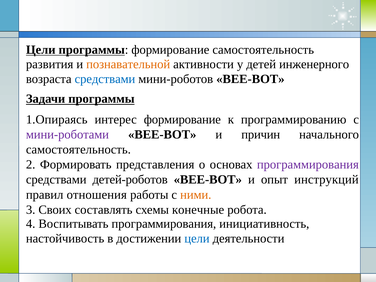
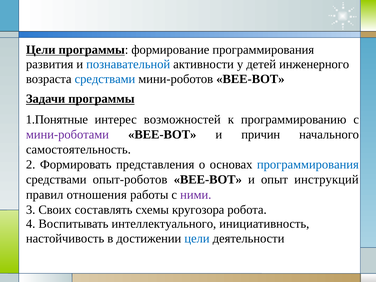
формирование самостоятельность: самостоятельность -> программирования (263, 50)
познавательной colour: orange -> blue (128, 64)
1.Опираясь: 1.Опираясь -> 1.Понятные (57, 119)
интерес формирование: формирование -> возможностей (182, 119)
программирования colour: purple -> blue (308, 165)
детей-роботов: детей-роботов -> опыт-роботов (130, 180)
ними colour: orange -> purple (196, 195)
конечные: конечные -> кругозора (198, 210)
Воспитывать программирования: программирования -> интеллектуального (164, 224)
